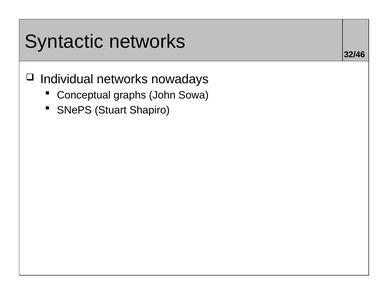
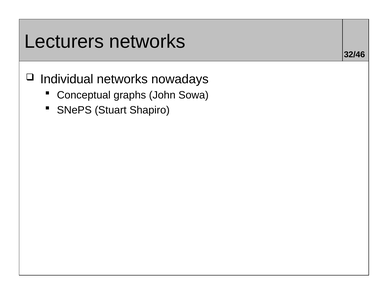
Syntactic: Syntactic -> Lecturers (64, 41)
